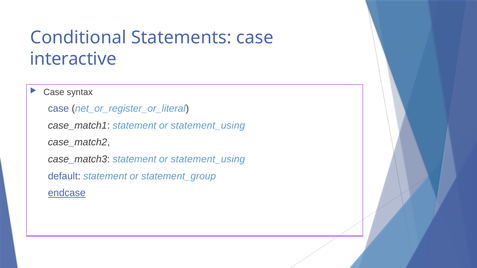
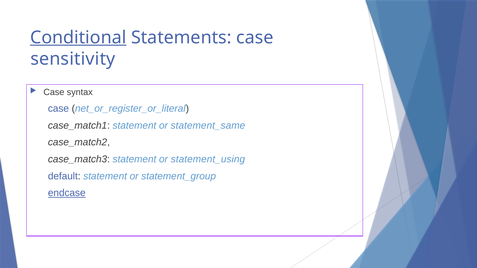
Conditional underline: none -> present (78, 38)
interactive: interactive -> sensitivity (73, 59)
case_match1 statement or statement_using: statement_using -> statement_same (208, 126)
